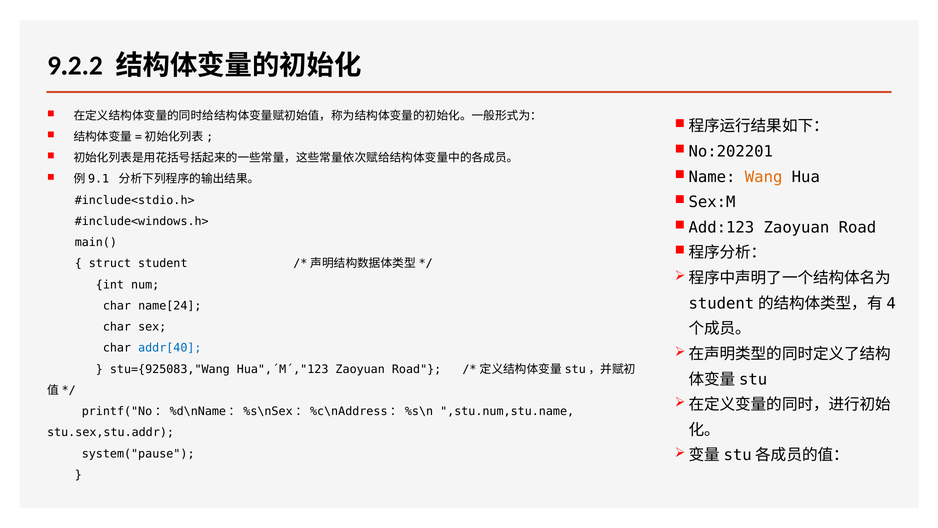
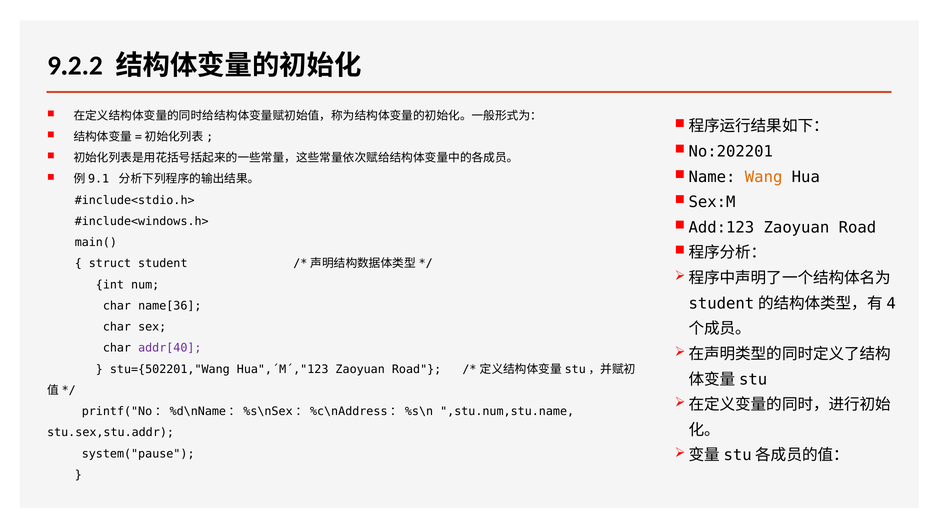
name[24: name[24 -> name[36 (170, 306)
addr[40 colour: blue -> purple (170, 348)
stu={925083,"Wang: stu={925083,"Wang -> stu={502201,"Wang (170, 369)
